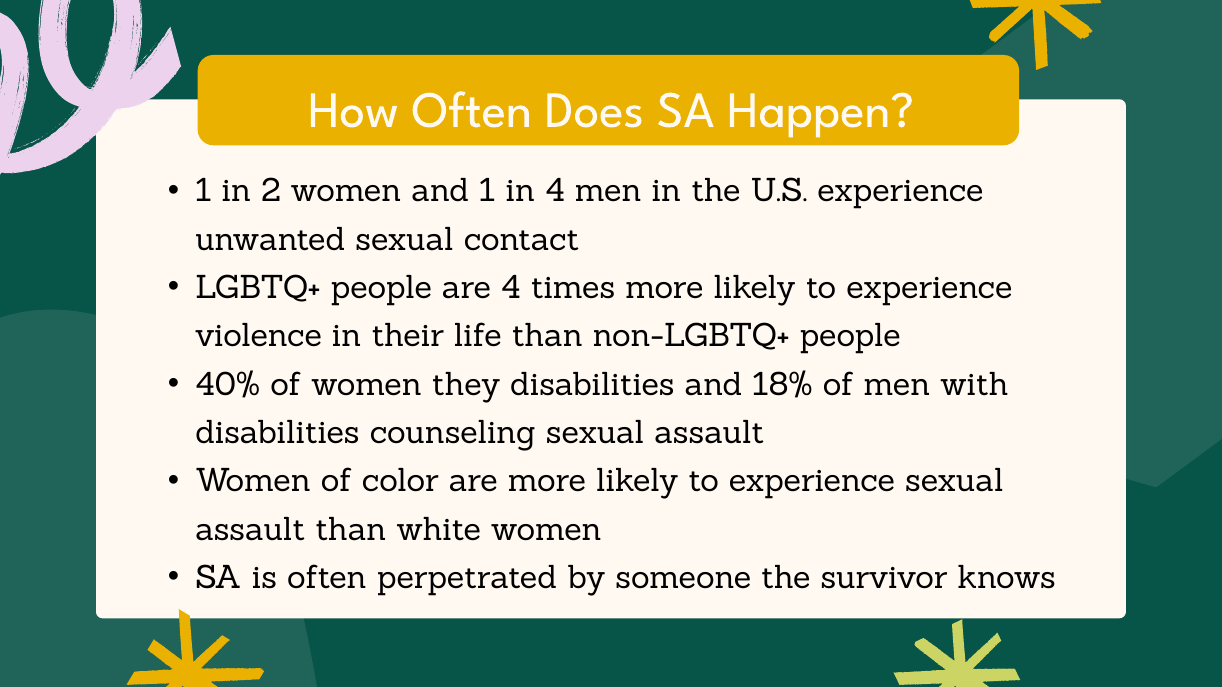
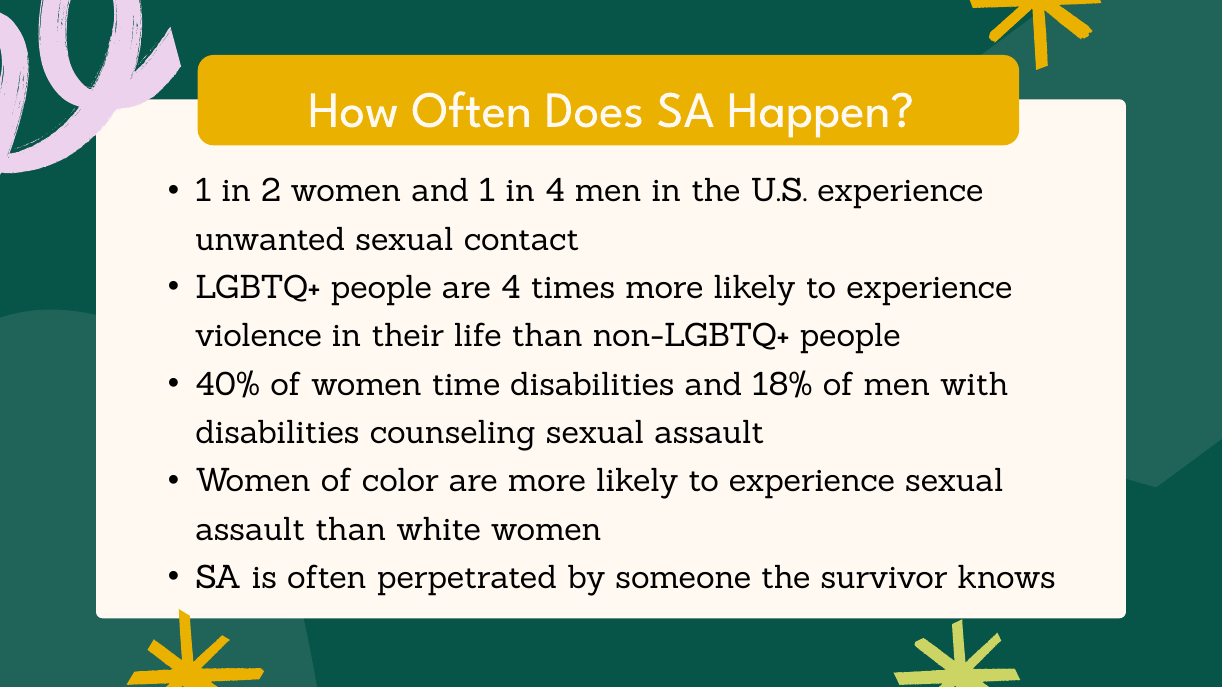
they: they -> time (466, 385)
